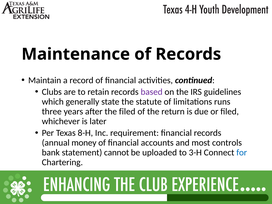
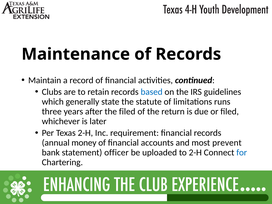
based colour: purple -> blue (152, 92)
Texas 8-H: 8-H -> 2-H (85, 133)
controls: controls -> prevent (227, 143)
cannot: cannot -> officer (116, 153)
to 3-H: 3-H -> 2-H (195, 153)
